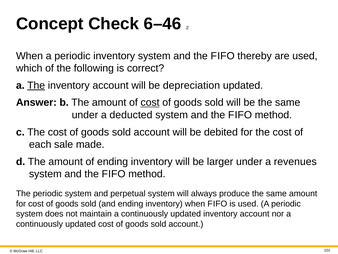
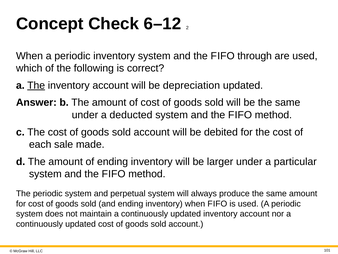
6–46: 6–46 -> 6–12 (162, 24)
thereby: thereby -> through (255, 56)
cost underline: present -> none (150, 102)
revenues: revenues -> particular (295, 161)
